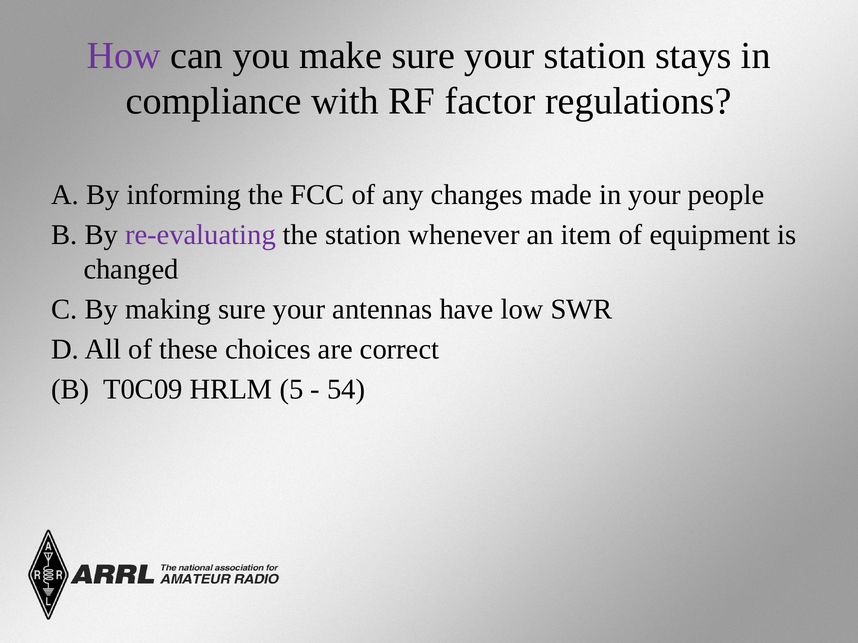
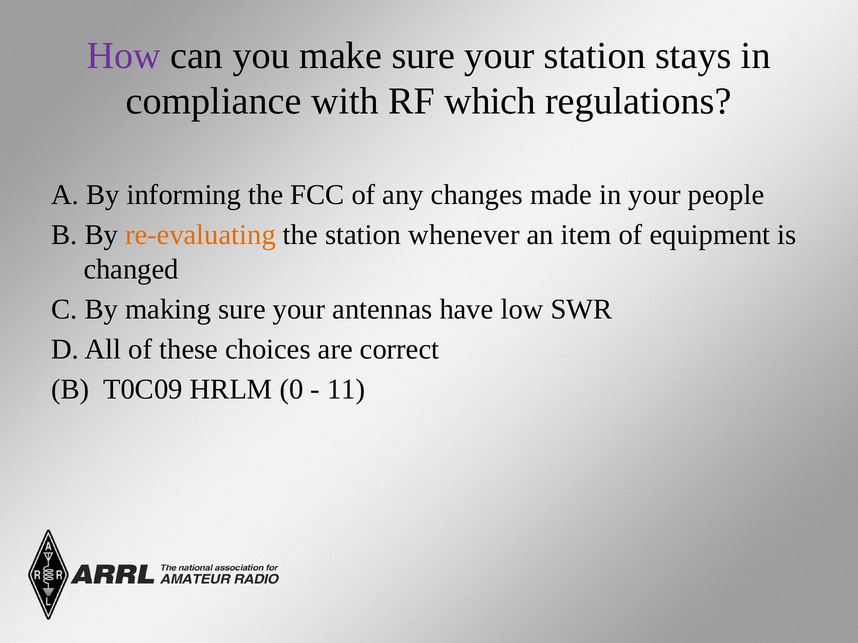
factor: factor -> which (490, 101)
re-evaluating colour: purple -> orange (200, 235)
5: 5 -> 0 (291, 389)
54: 54 -> 11 (346, 389)
